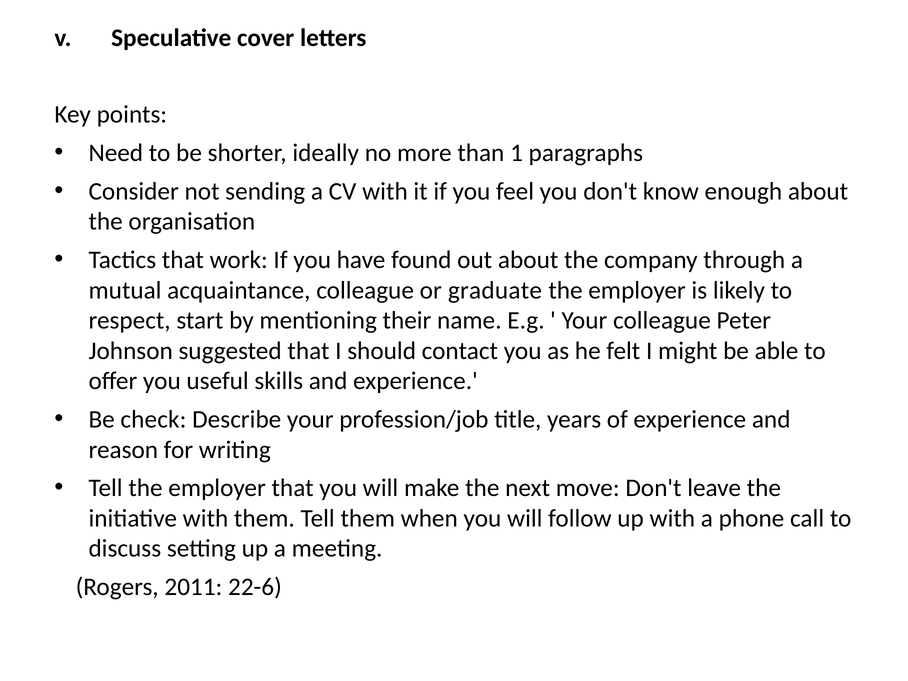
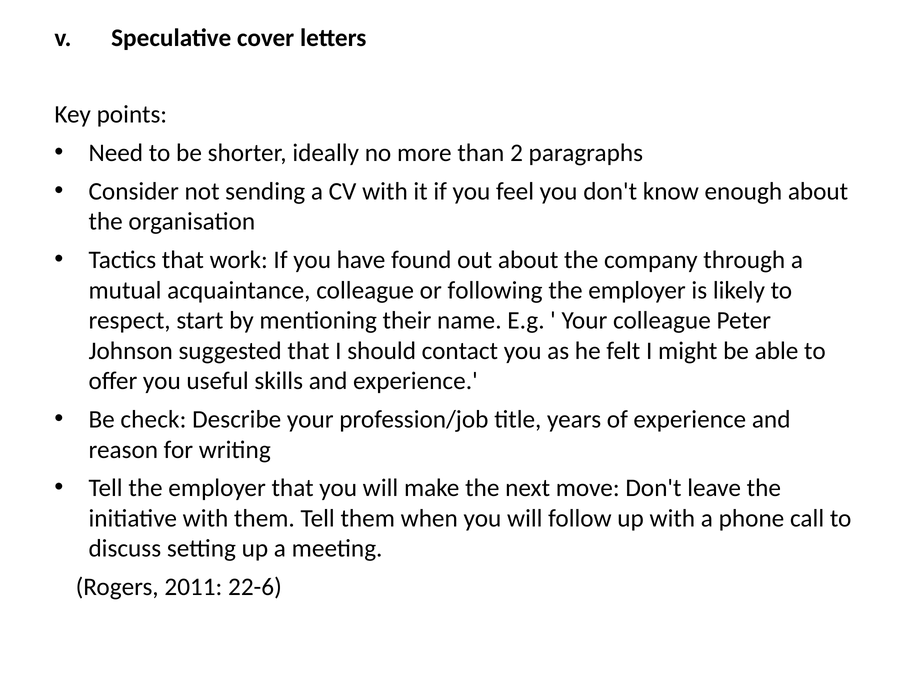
1: 1 -> 2 (517, 153)
graduate: graduate -> following (495, 290)
